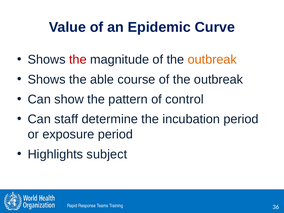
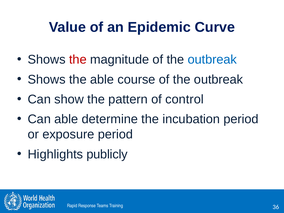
outbreak colour: orange -> blue (212, 60)
Can staff: staff -> able (66, 119)
subject: subject -> publicly (107, 154)
